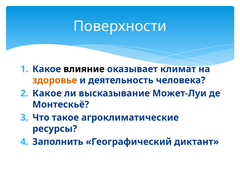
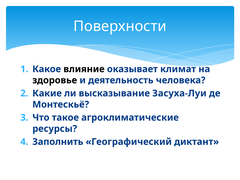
здоровье colour: orange -> black (55, 80)
Какое: Какое -> Какие (47, 93)
Может-Луи: Может-Луи -> Засуха-Луи (179, 93)
